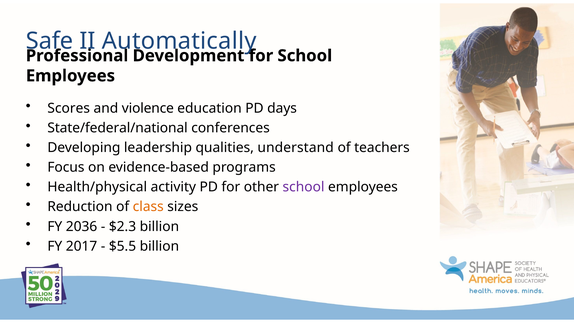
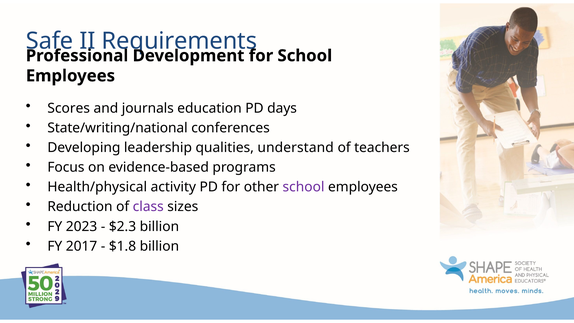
Automatically: Automatically -> Requirements (179, 41)
violence: violence -> journals (148, 108)
State/federal/national: State/federal/national -> State/writing/national (118, 128)
class colour: orange -> purple (148, 207)
2036: 2036 -> 2023 (82, 226)
$5.5: $5.5 -> $1.8 (122, 246)
